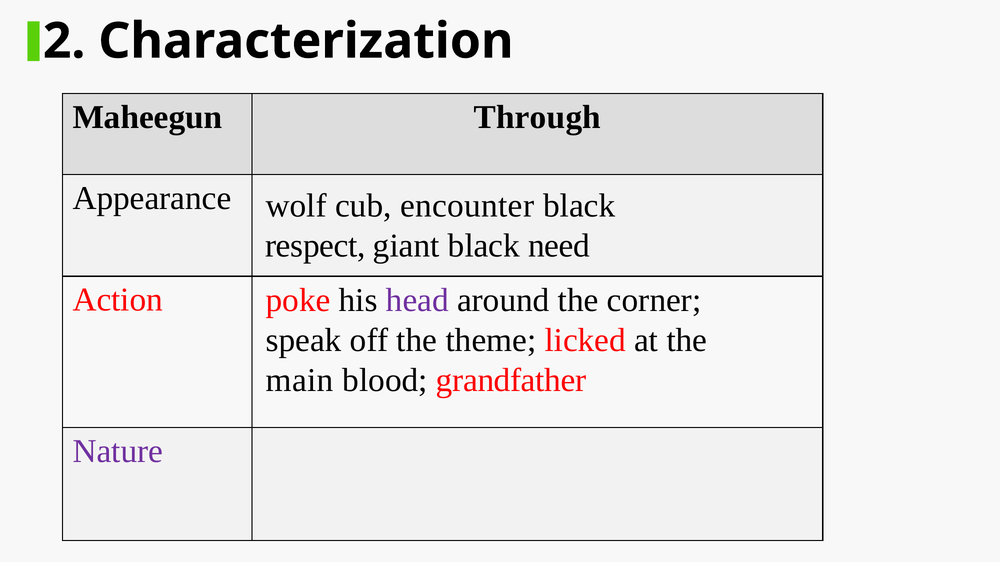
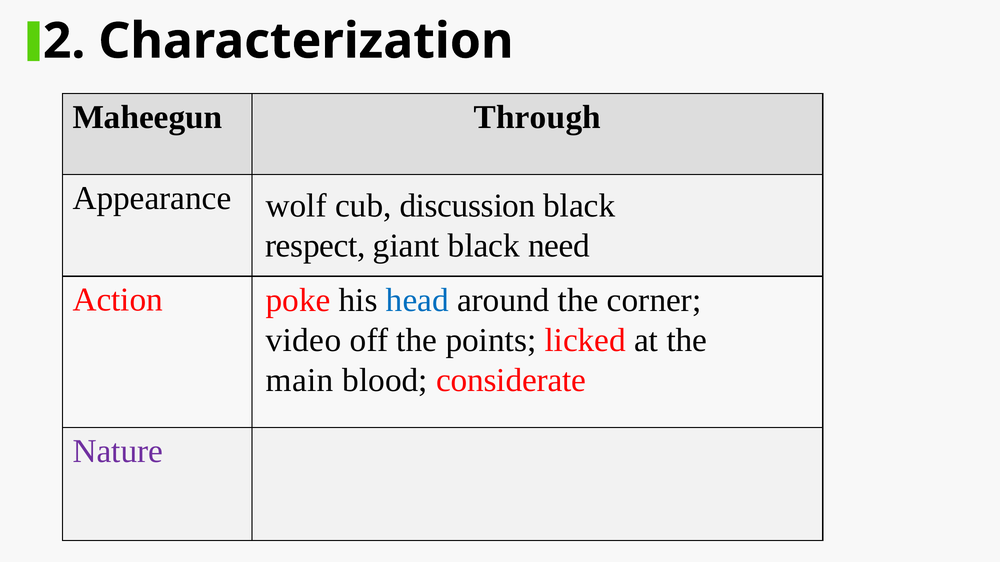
encounter: encounter -> discussion (468, 206)
head colour: purple -> blue (417, 301)
speak: speak -> video (303, 341)
theme: theme -> points (491, 341)
grandfather: grandfather -> considerate (511, 381)
